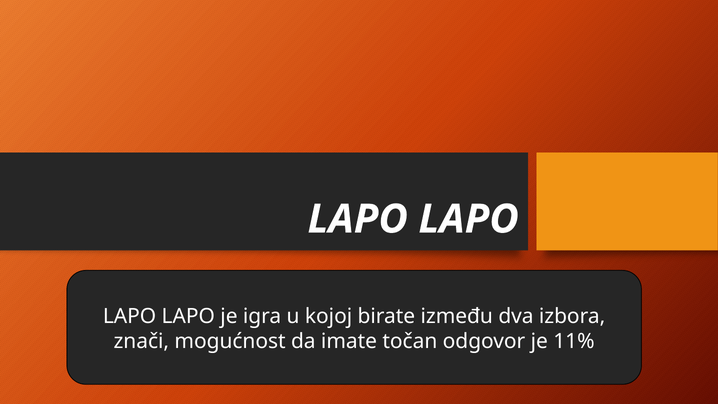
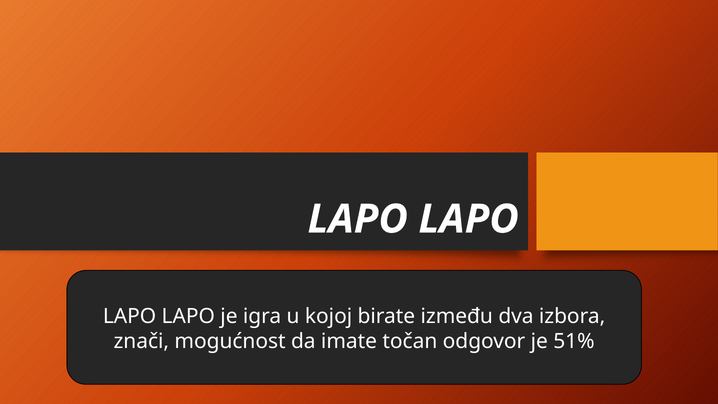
11%: 11% -> 51% (574, 341)
